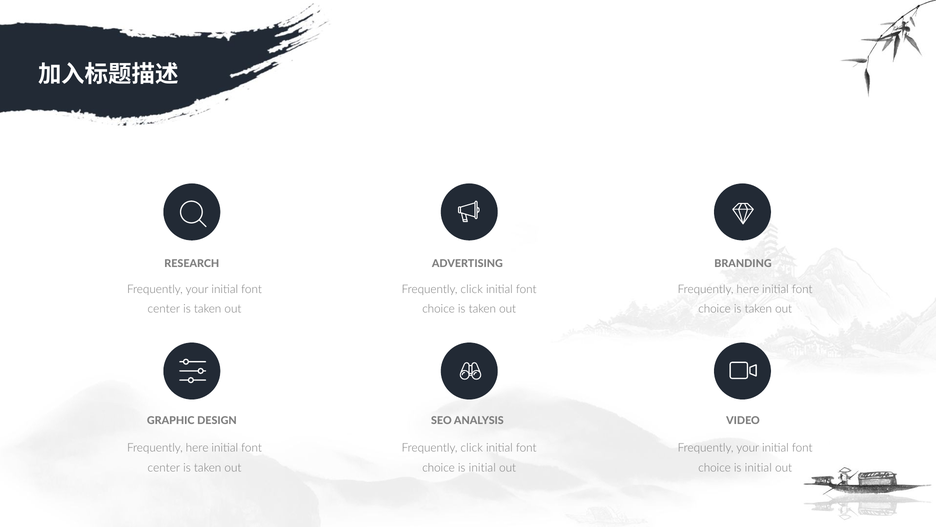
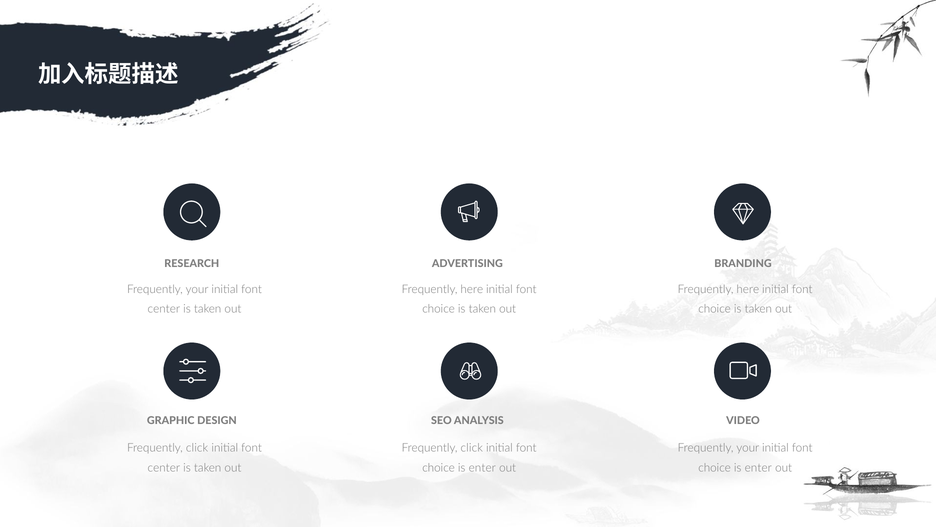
click: click -> here (472, 289)
here: here -> click (197, 448)
initial: initial -> enter (482, 467)
initial: initial -> enter (758, 467)
